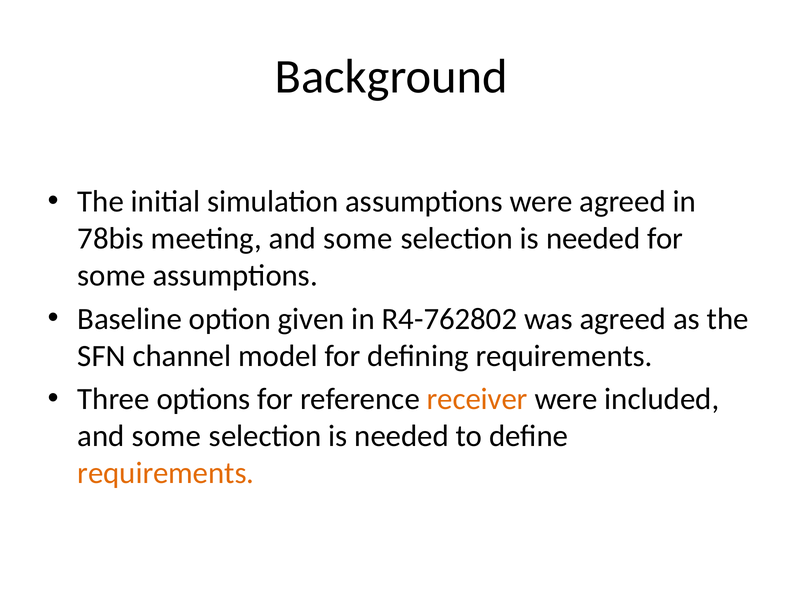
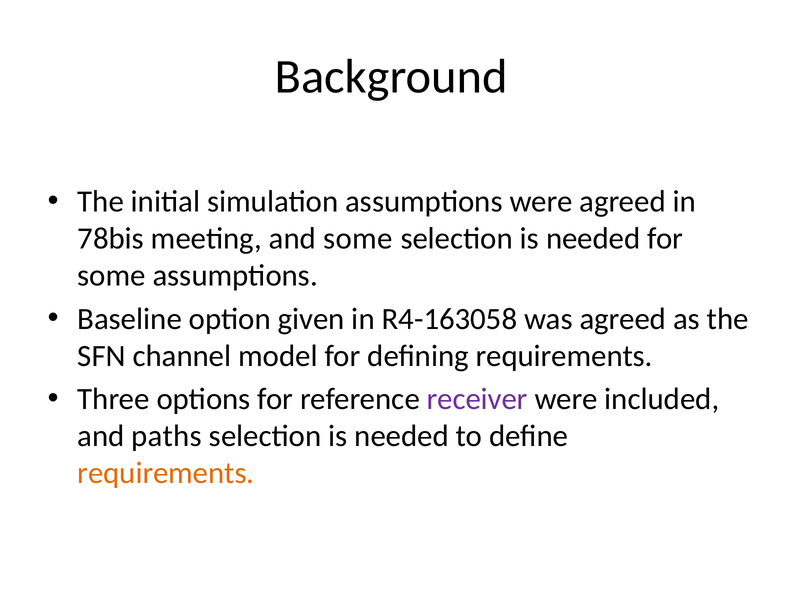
R4-762802: R4-762802 -> R4-163058 (449, 319)
receiver colour: orange -> purple (477, 399)
some: some -> paths (167, 436)
